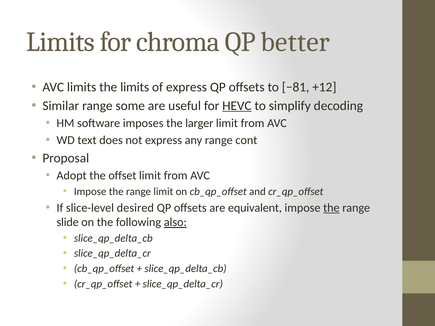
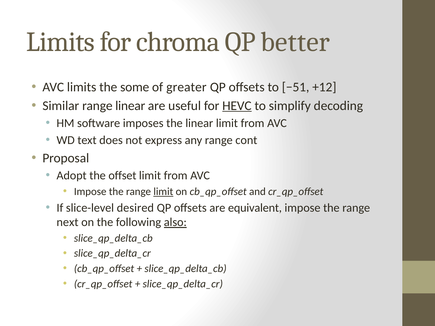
the limits: limits -> some (135, 87)
of express: express -> greater (186, 87)
−81: −81 -> −51 (296, 87)
range some: some -> linear (130, 106)
the larger: larger -> linear (199, 123)
limit underline: none -> present (163, 192)
the underline: present -> none (331, 208)
slide: slide -> next (68, 222)
